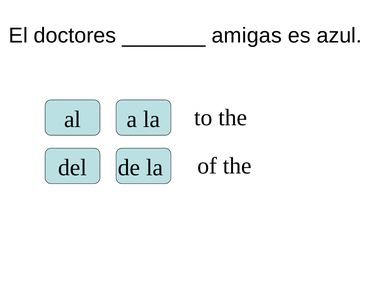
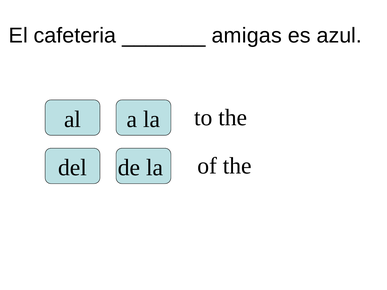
doctores: doctores -> cafeteria (75, 35)
